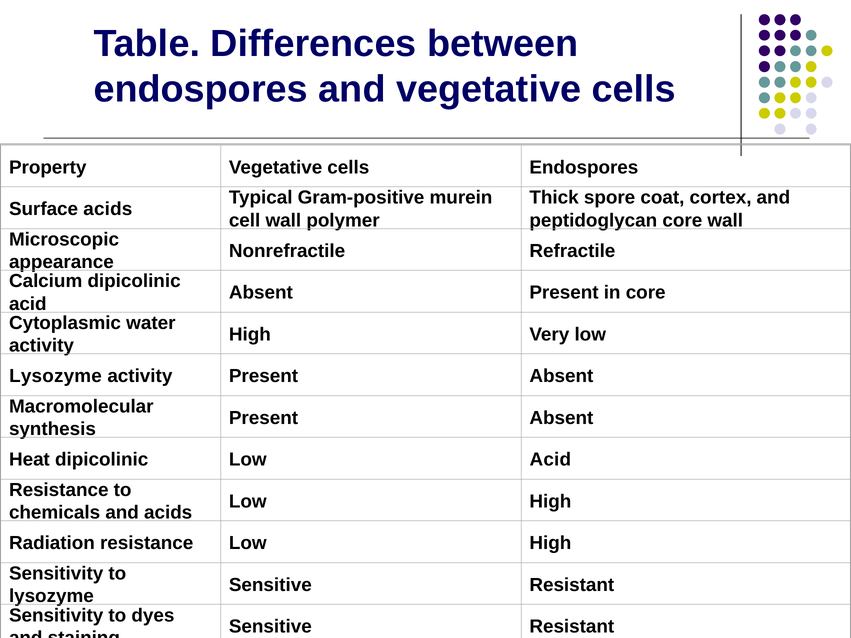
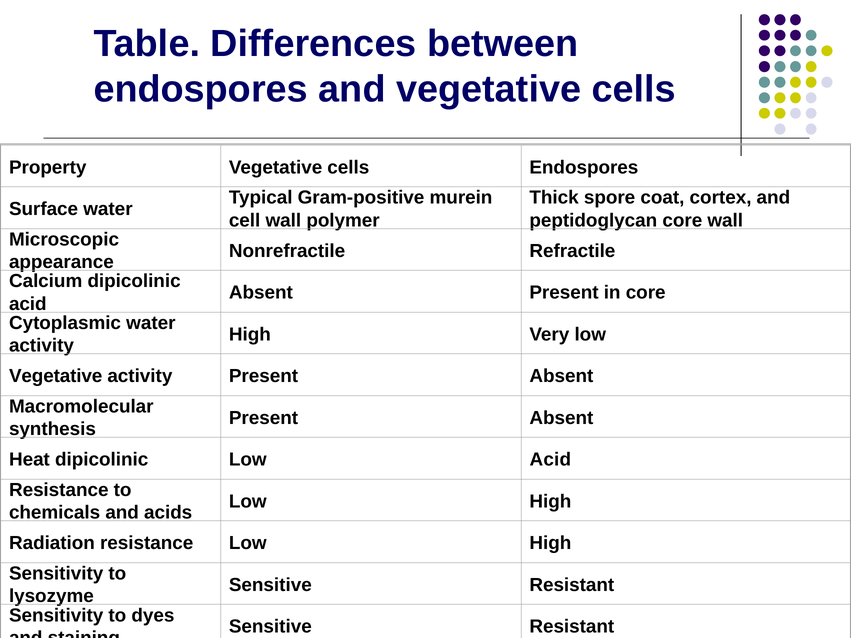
Surface acids: acids -> water (108, 209)
Lysozyme: Lysozyme -> Vegetative (56, 376)
